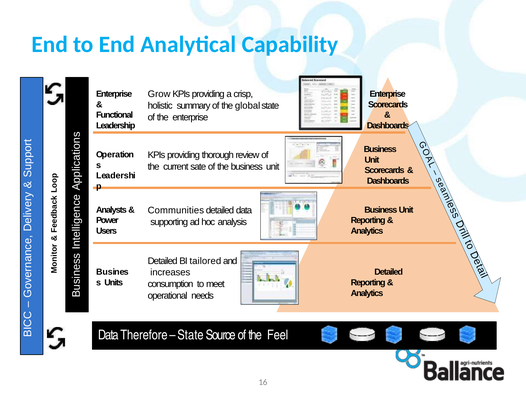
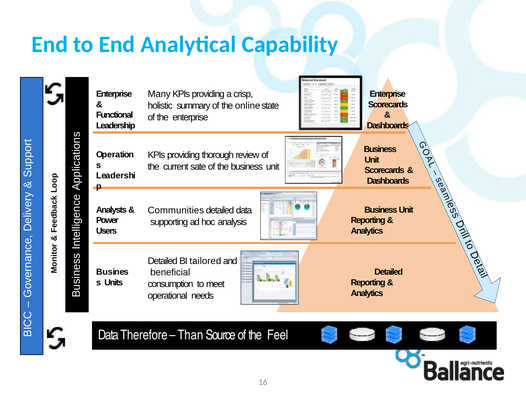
Grow: Grow -> Many (159, 94)
global: global -> online (248, 106)
increases: increases -> beneficial (170, 273)
State: State -> Than (191, 335)
